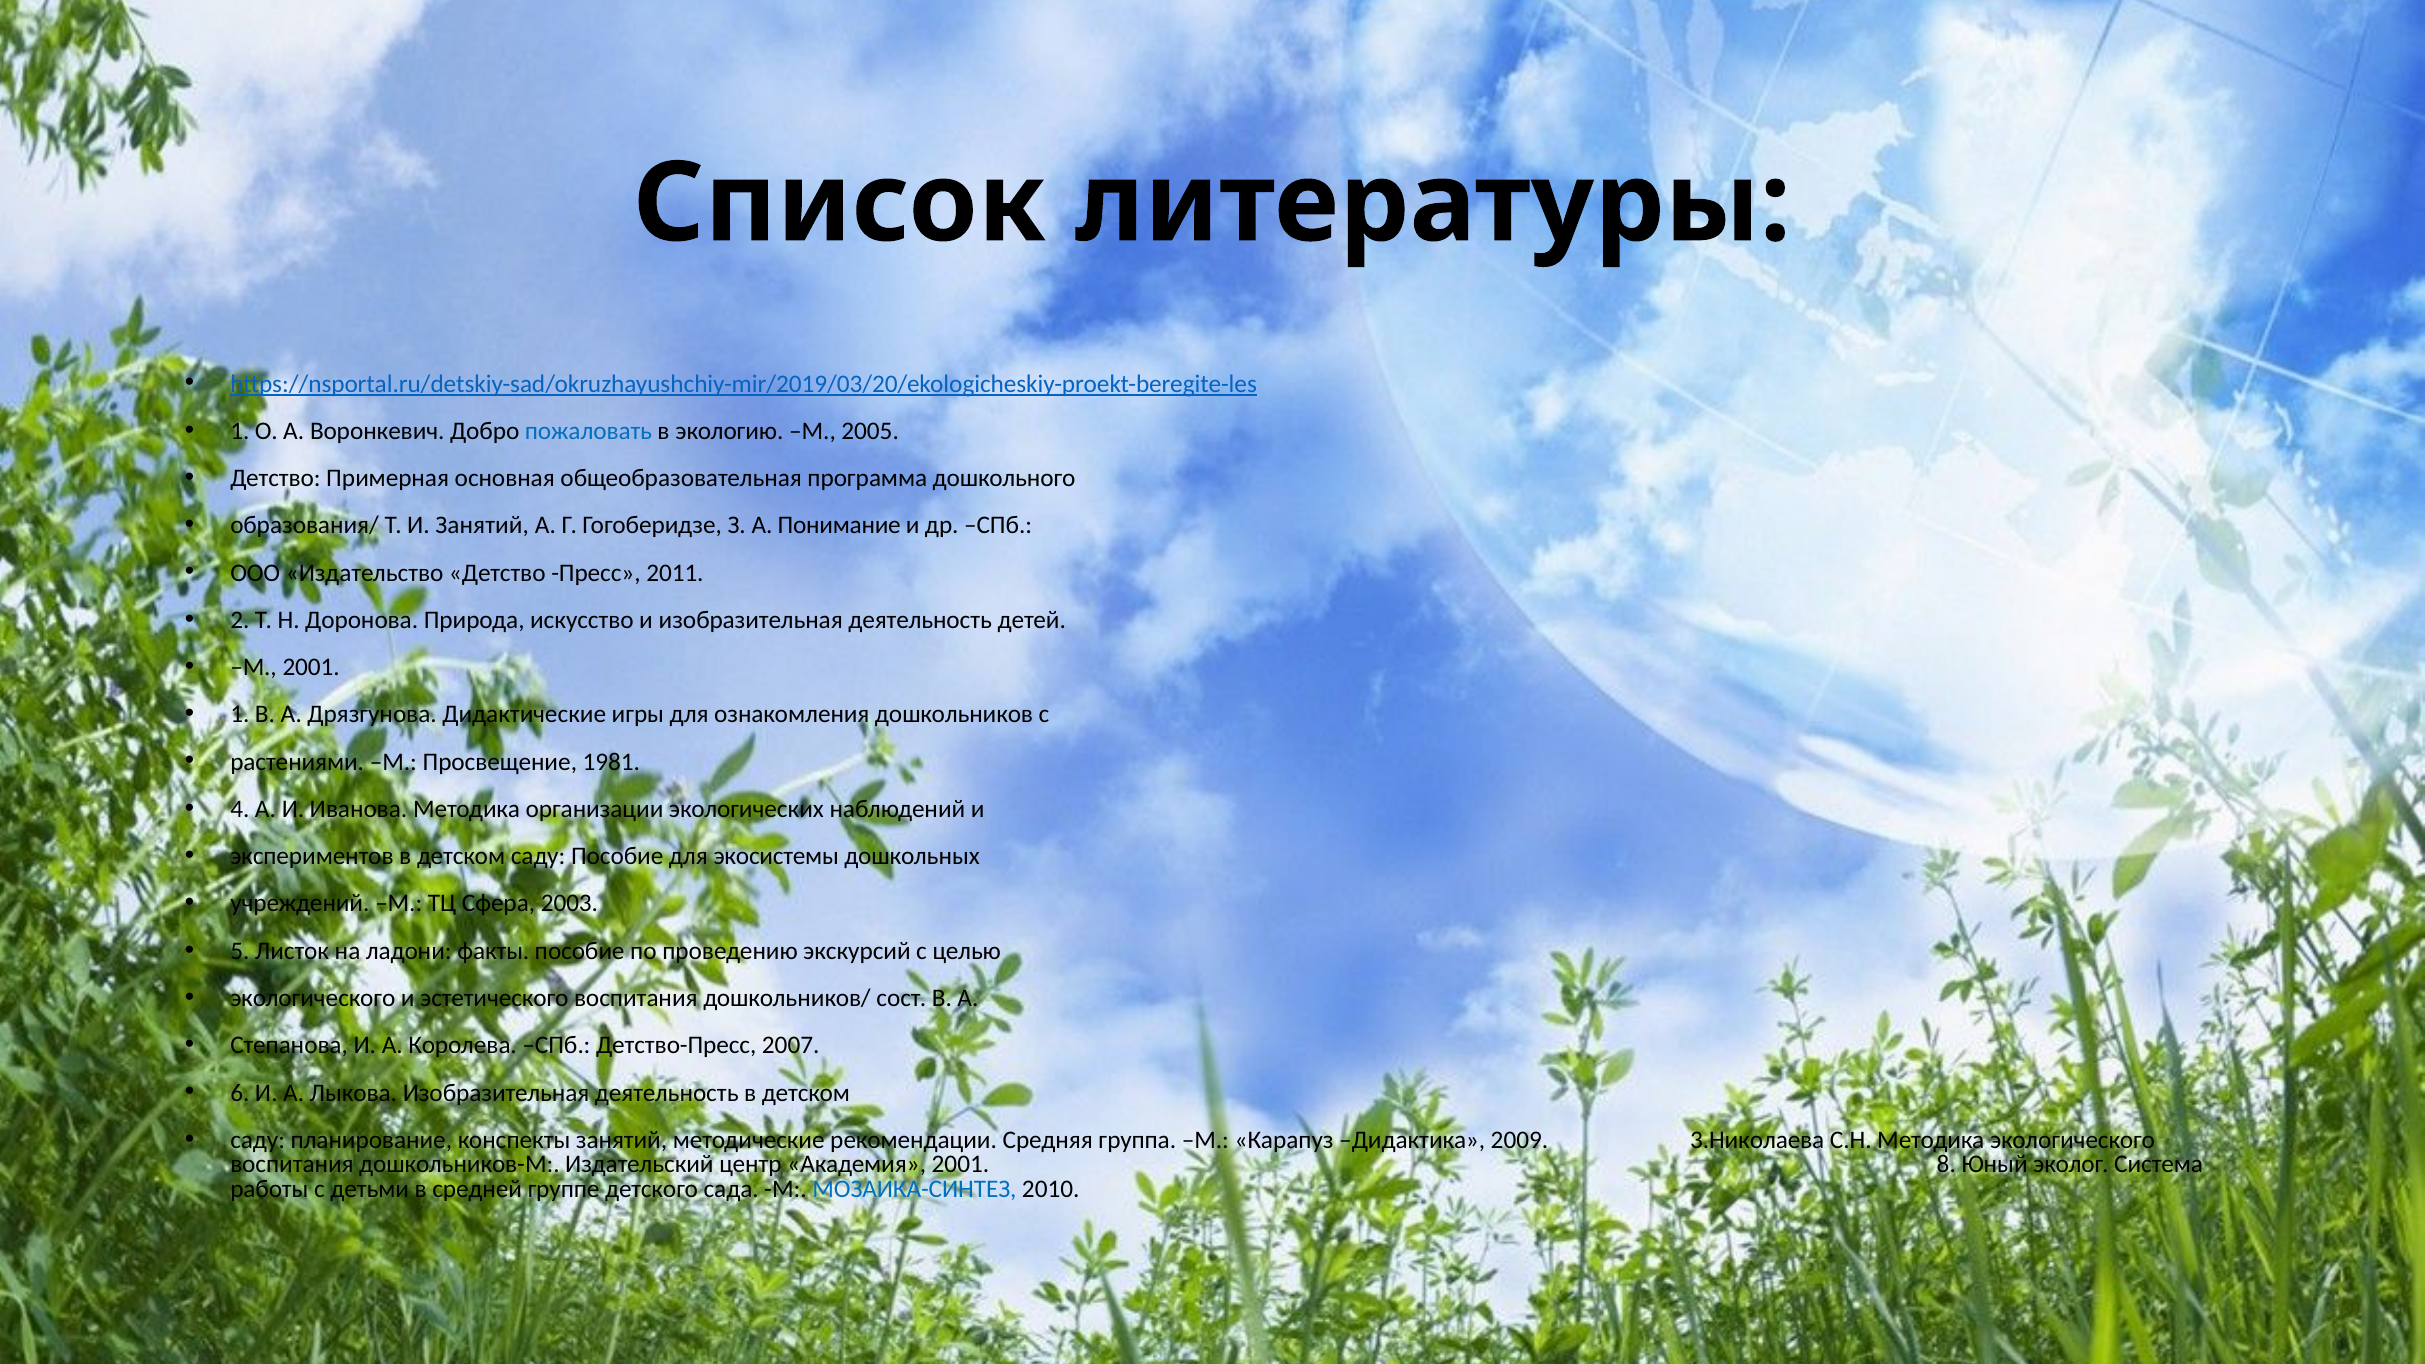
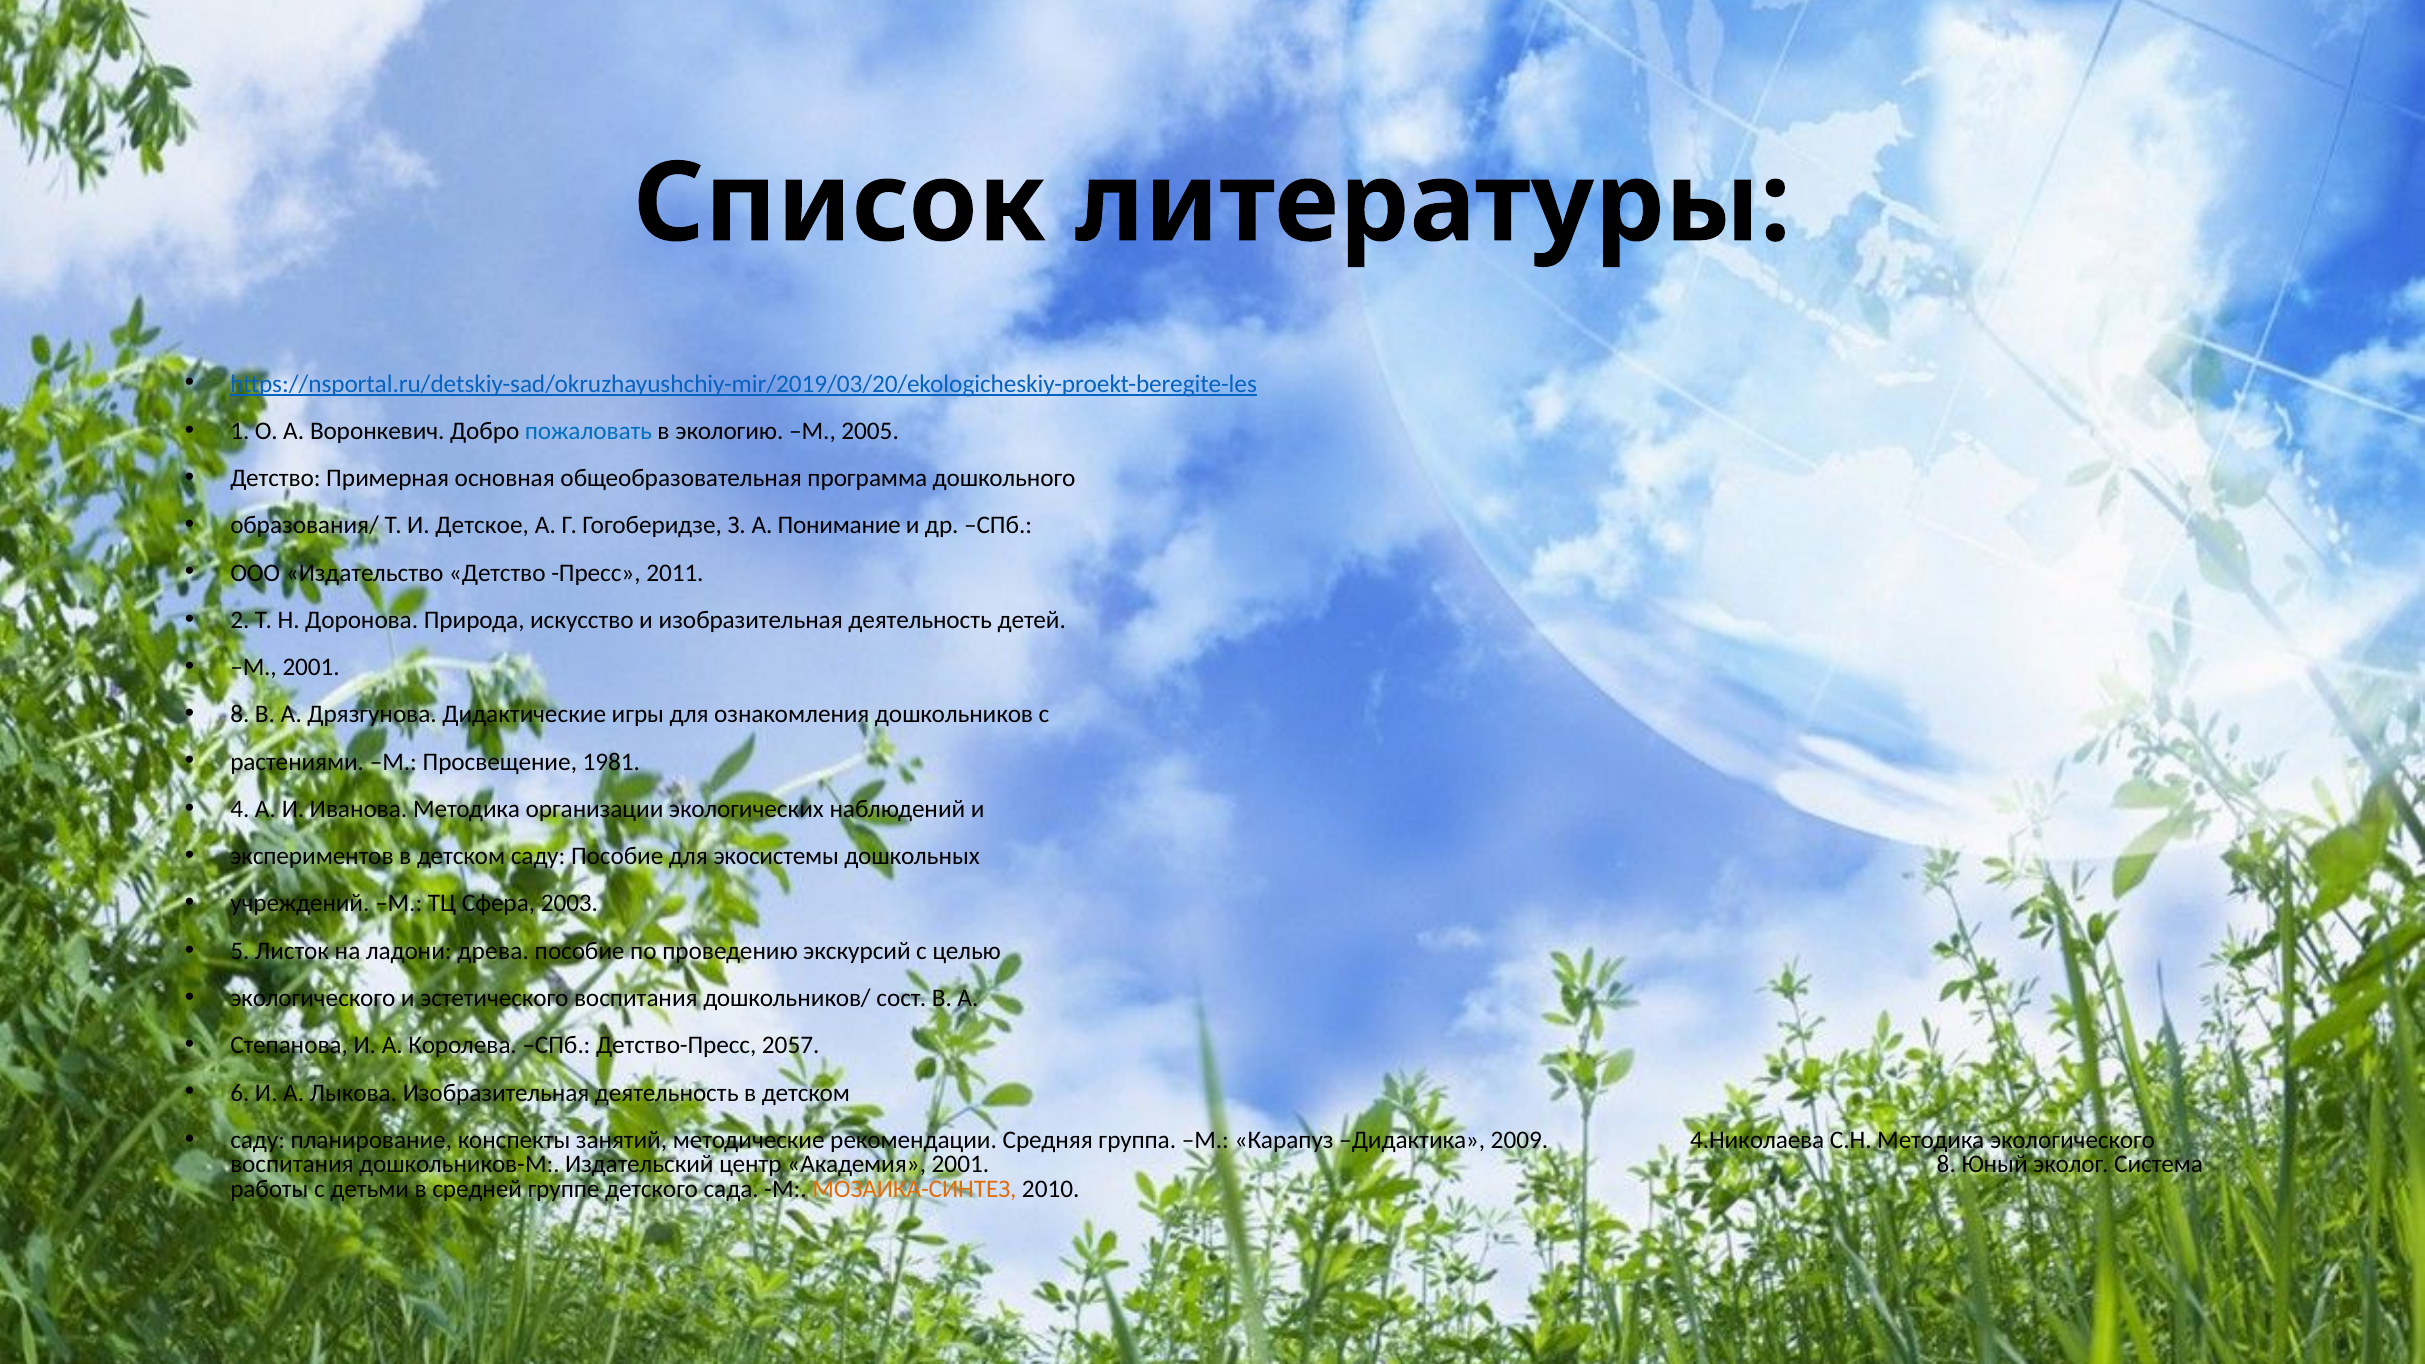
И Занятий: Занятий -> Детское (482, 526)
1: 1 -> 8 (240, 715)
факты: факты -> древа (493, 951)
2007: 2007 -> 2057 (791, 1045)
3.Николаева: 3.Николаева -> 4.Николаева (1757, 1140)
МОЗАИКА-СИНТЕЗ colour: blue -> orange (914, 1189)
